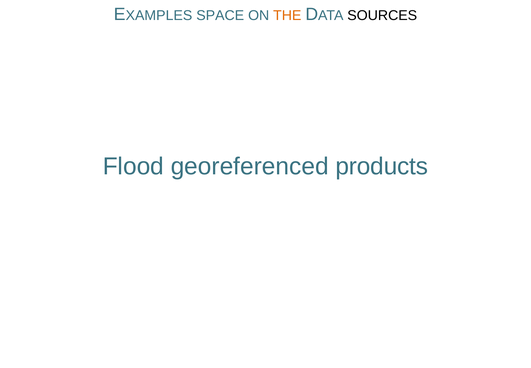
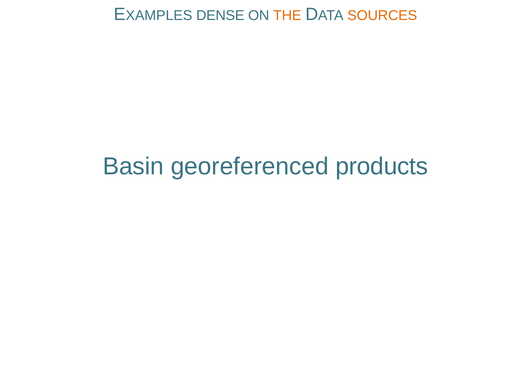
SPACE: SPACE -> DENSE (220, 15)
SOURCES colour: black -> orange (382, 15)
Flood: Flood -> Basin (133, 166)
